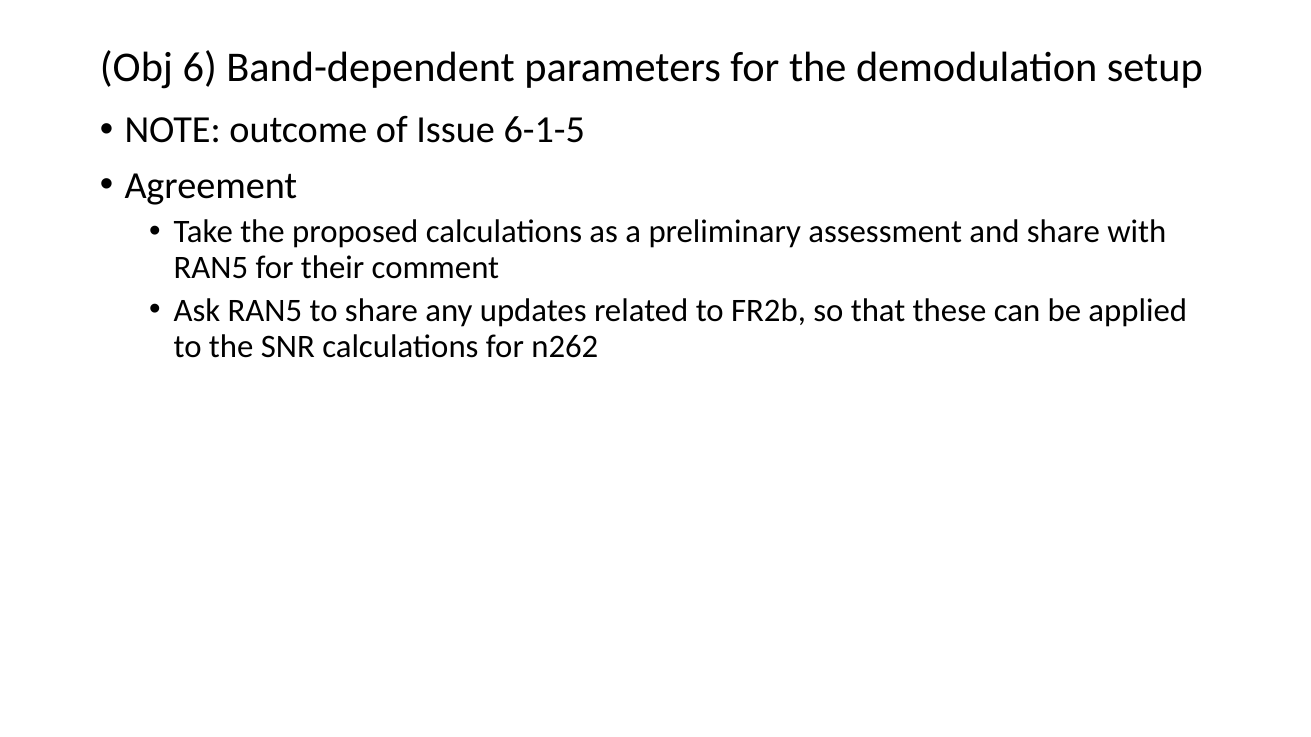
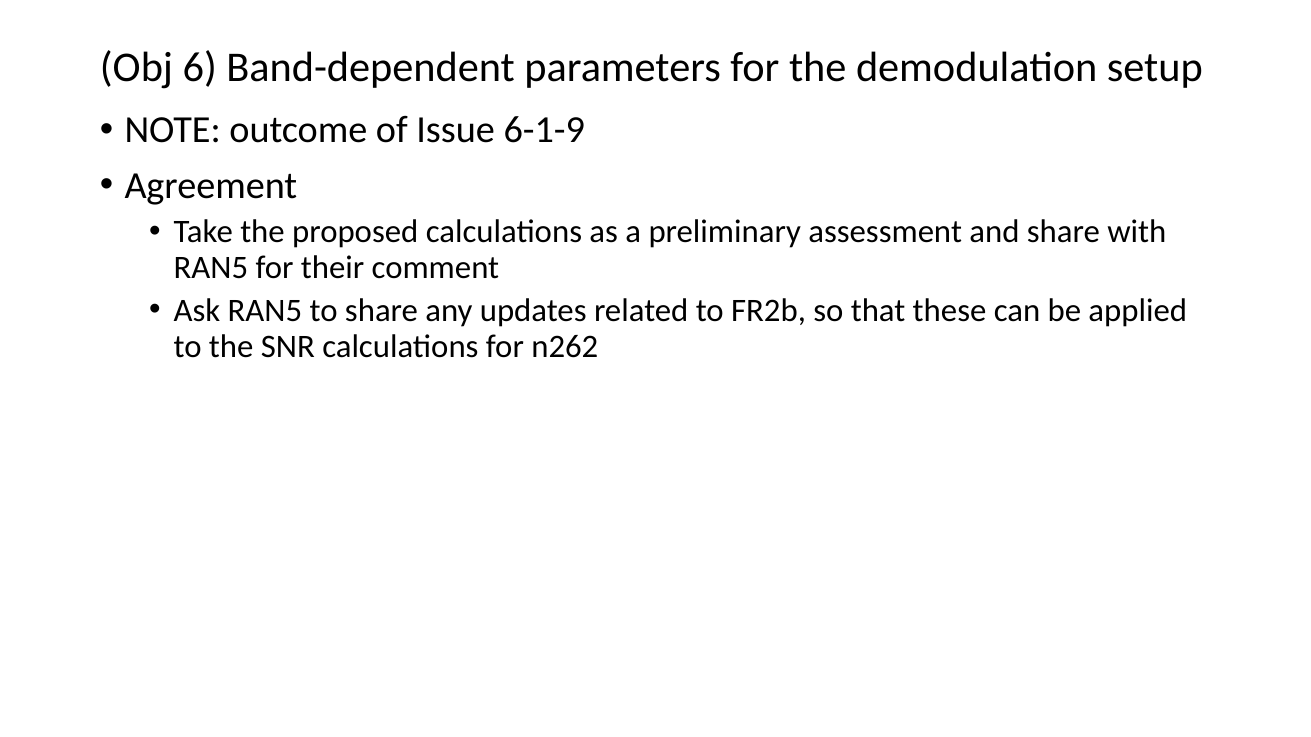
6-1-5: 6-1-5 -> 6-1-9 (544, 130)
